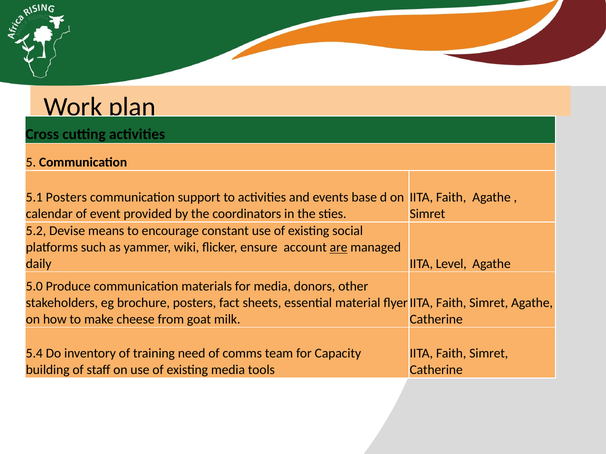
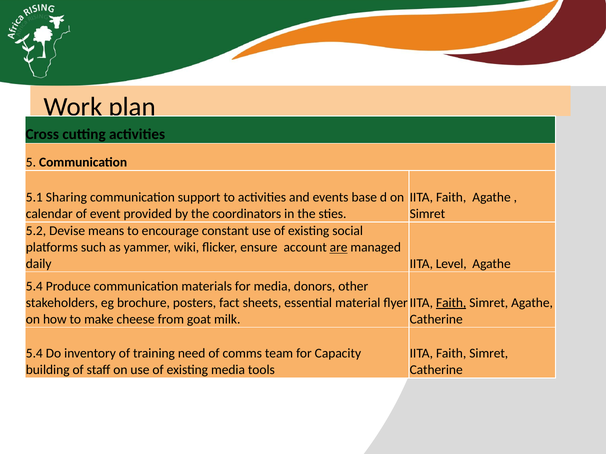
5.1 Posters: Posters -> Sharing (66, 198)
5.0: 5.0 -> 5.4 (34, 287)
Faith underline: none -> present (451, 303)
